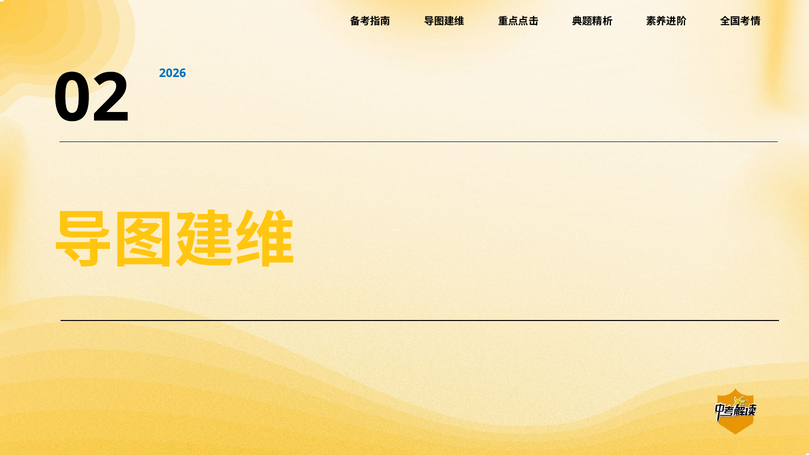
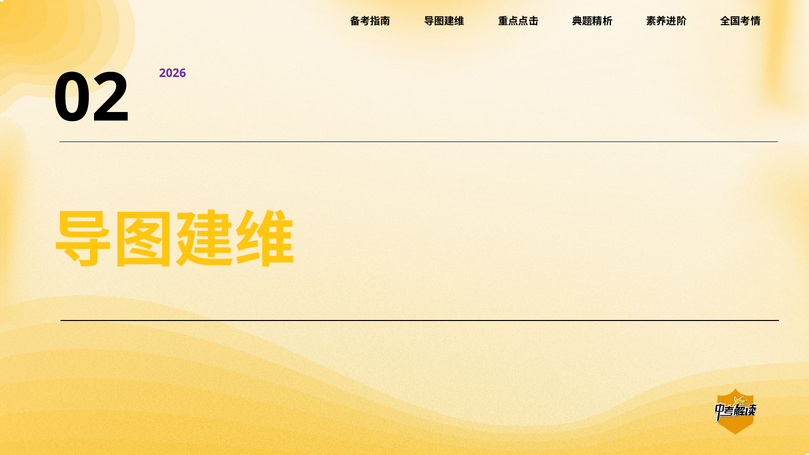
2026 colour: blue -> purple (173, 73)
